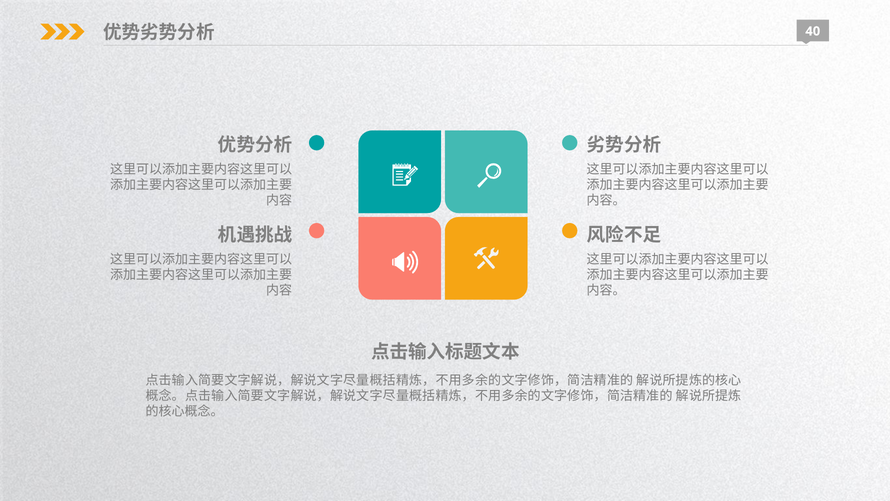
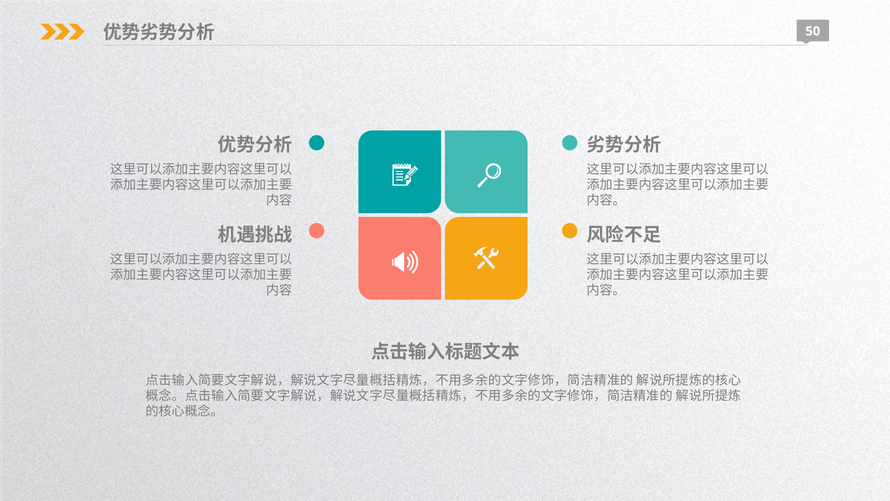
40: 40 -> 50 (813, 31)
